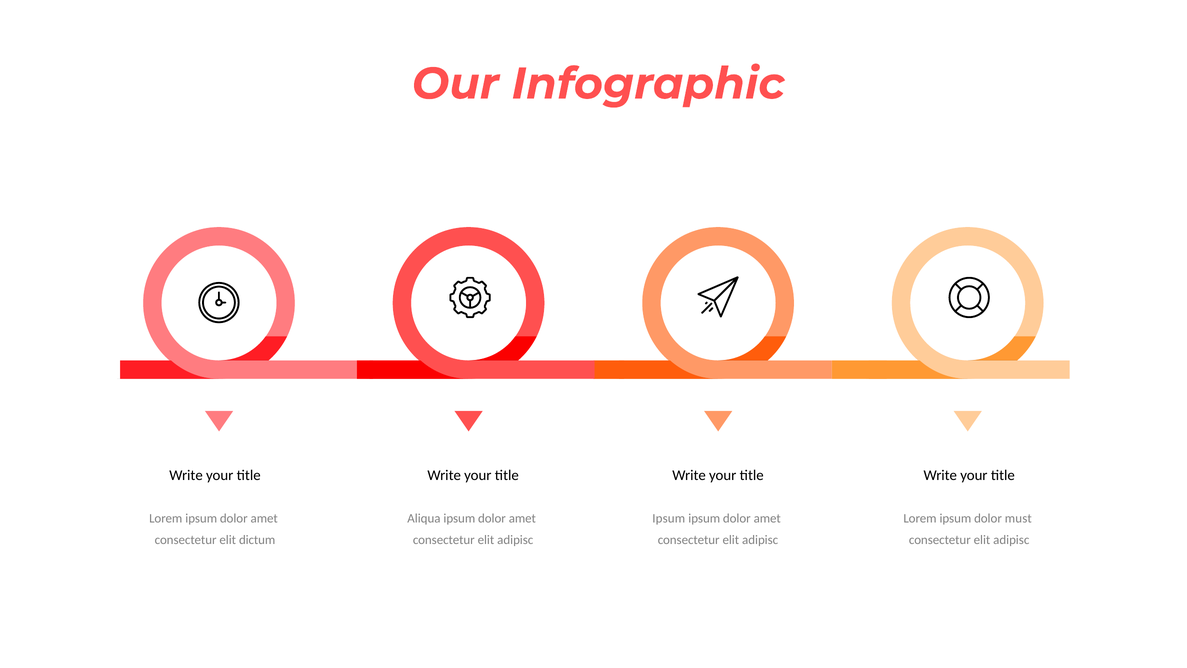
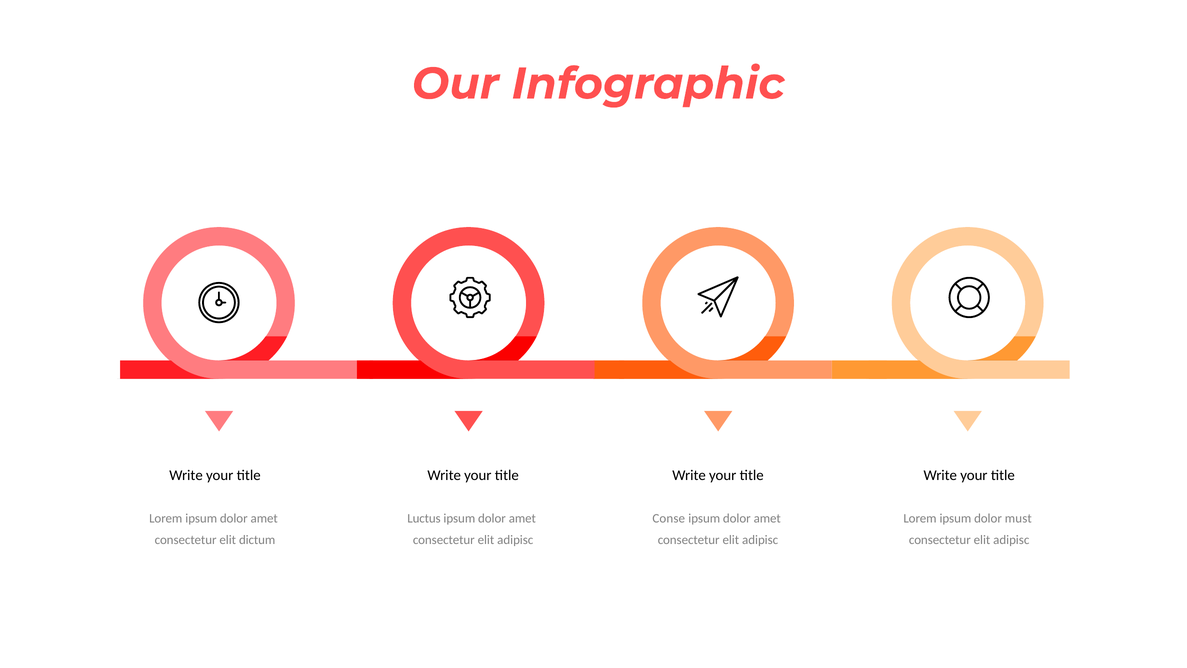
Aliqua: Aliqua -> Luctus (424, 518)
Ipsum: Ipsum -> Conse (669, 518)
